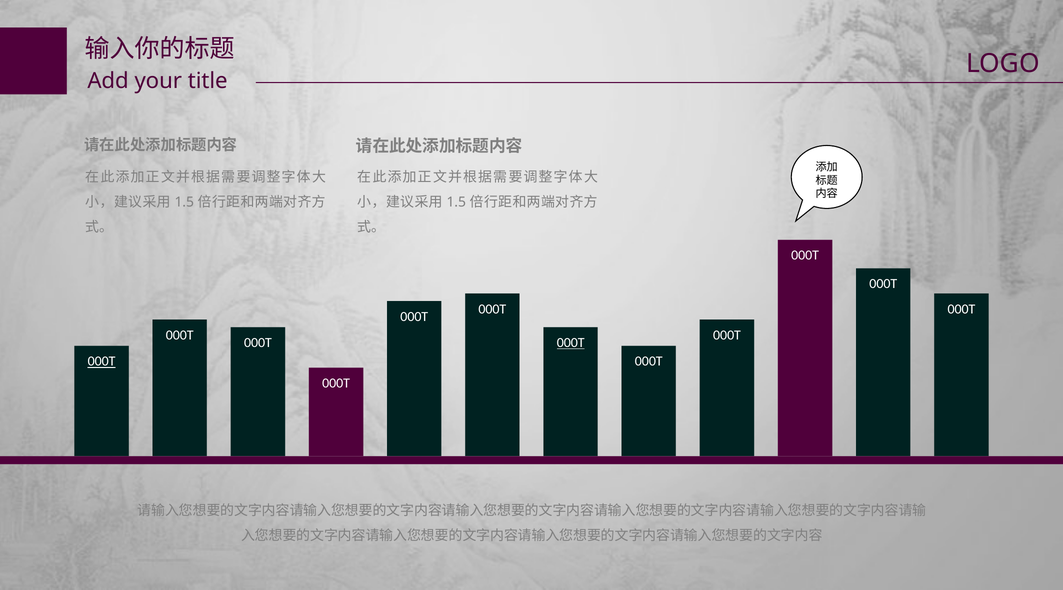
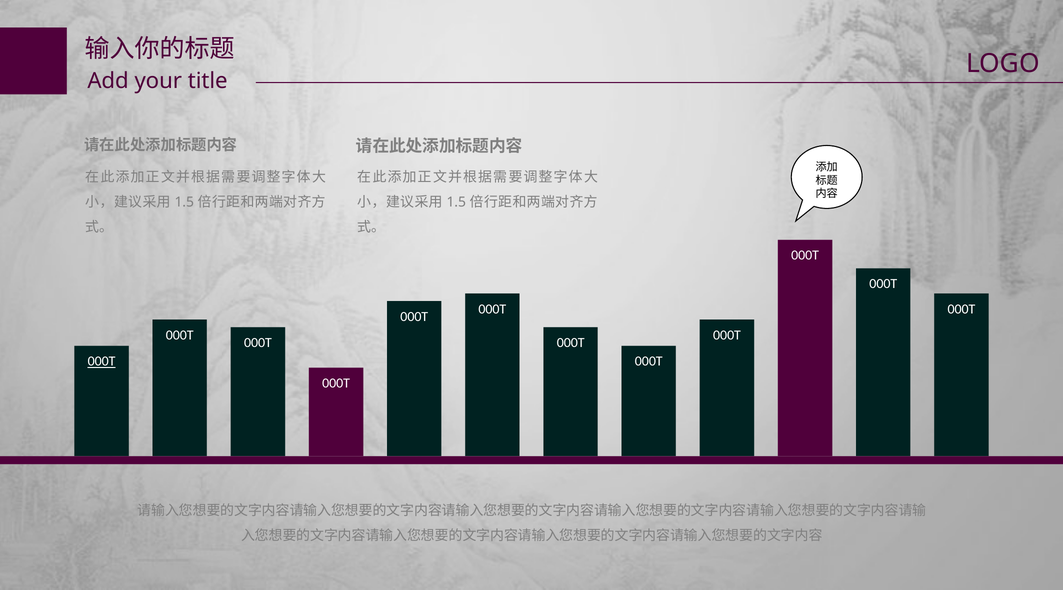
000T underline: present -> none (571, 343)
